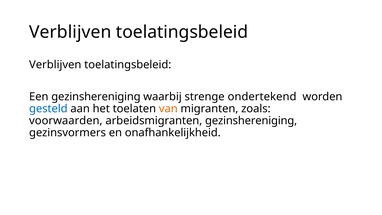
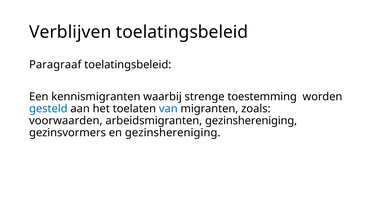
Verblijven: Verblijven -> Paragraaf (55, 65)
Een gezinshereniging: gezinshereniging -> kennismigranten (96, 97)
ondertekend: ondertekend -> toestemming (262, 97)
van colour: orange -> blue (168, 109)
en onafhankelijkheid: onafhankelijkheid -> gezinshereniging (173, 133)
